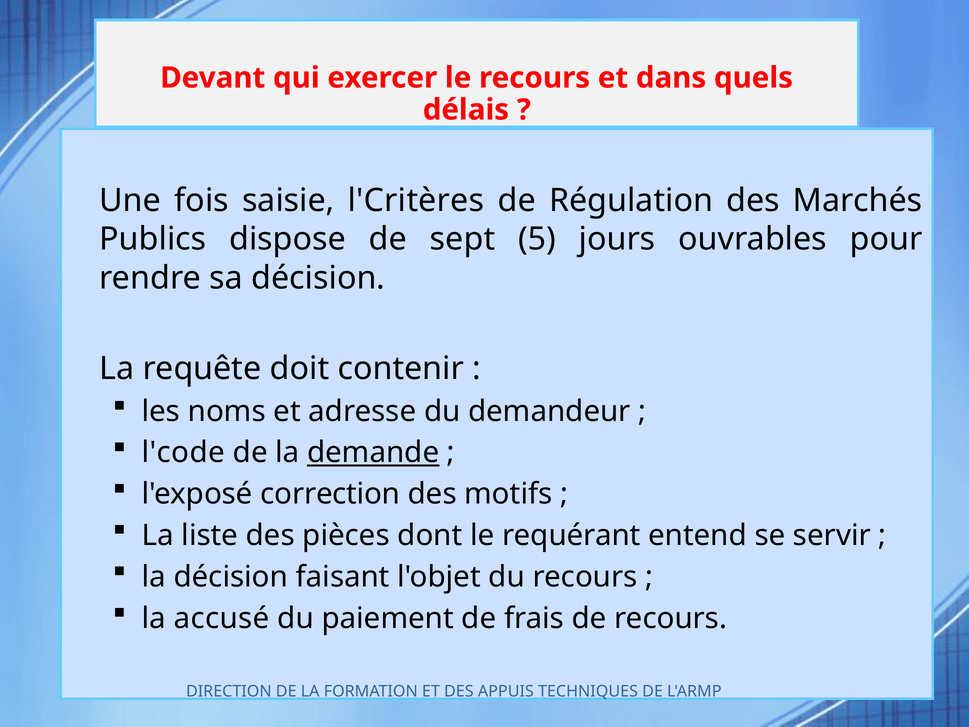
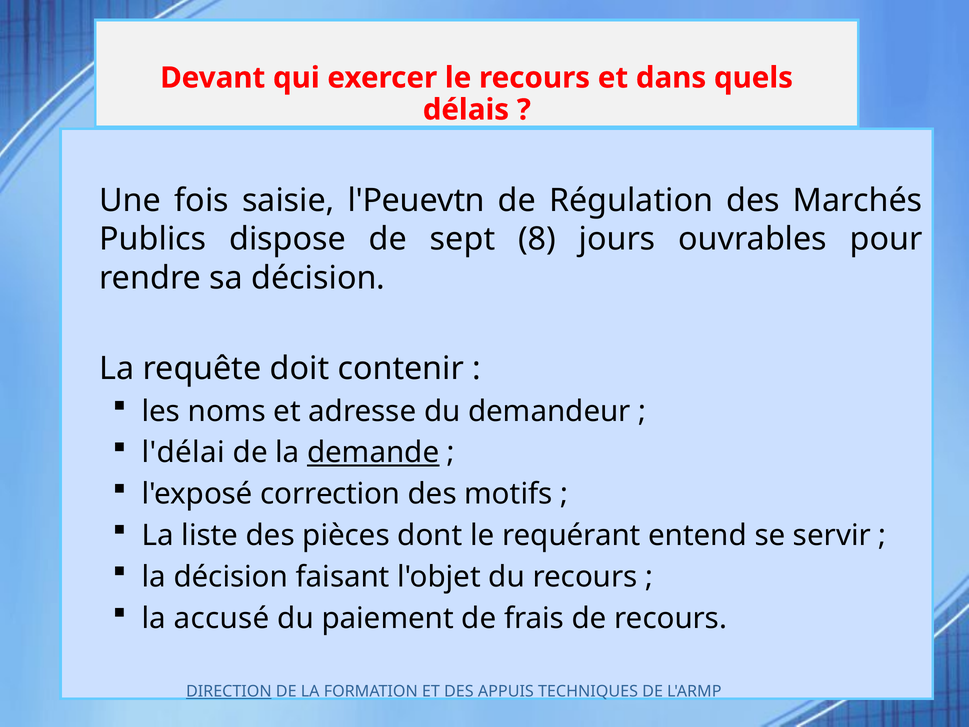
l'Critères: l'Critères -> l'Peuevtn (416, 200)
5: 5 -> 8 (537, 239)
l'code: l'code -> l'délai (183, 453)
DIRECTION underline: none -> present (229, 691)
